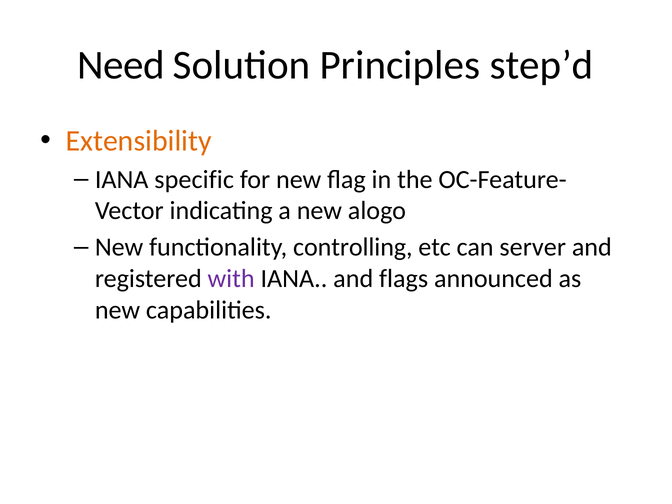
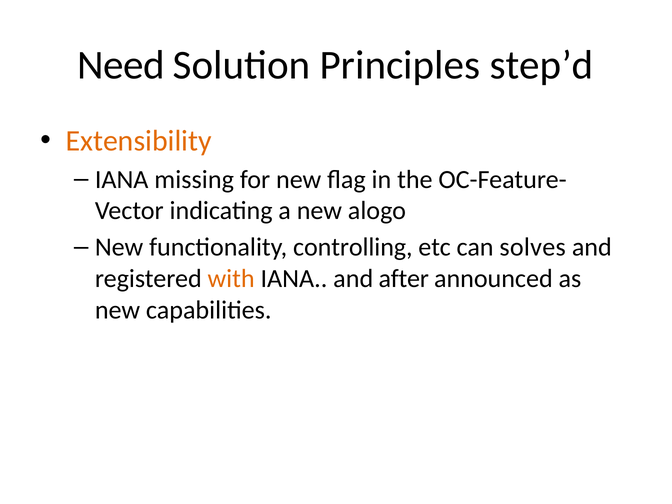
specific: specific -> missing (194, 180)
server: server -> solves (533, 247)
with colour: purple -> orange (231, 279)
flags: flags -> after (404, 279)
